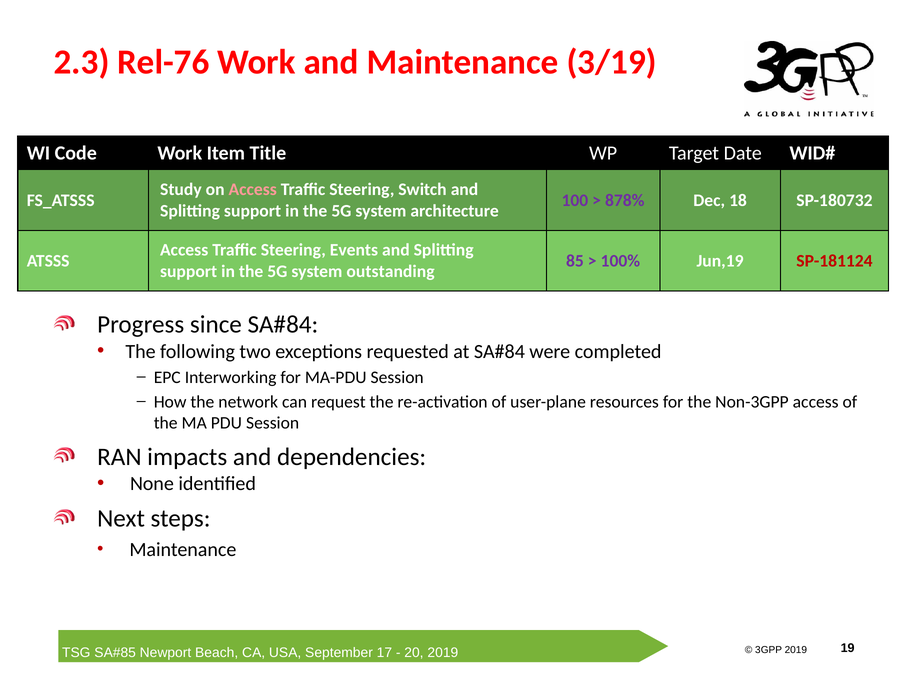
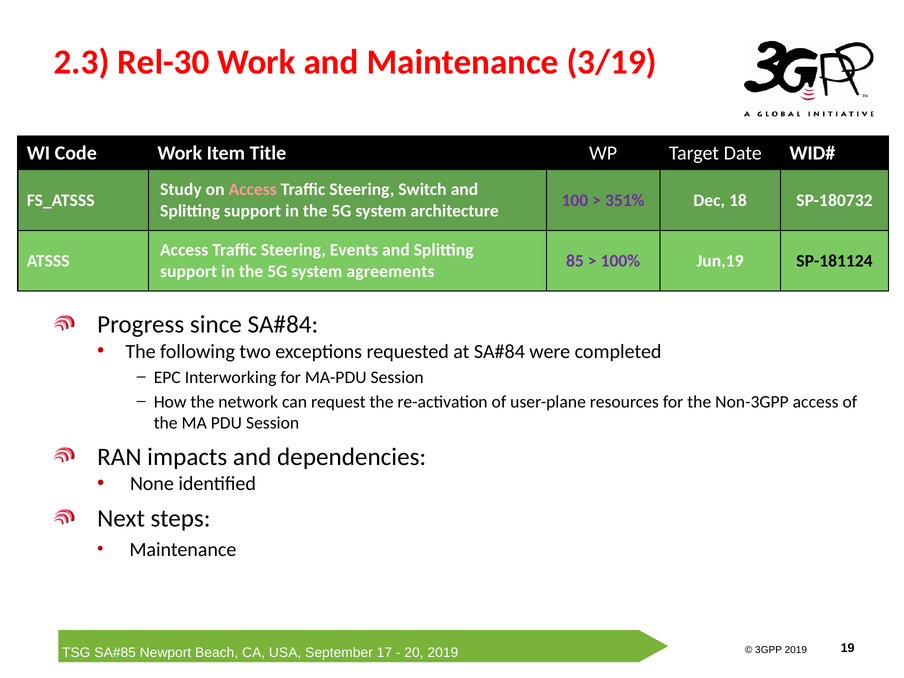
Rel-76: Rel-76 -> Rel-30 (163, 62)
878%: 878% -> 351% (625, 200)
SP-181124 colour: red -> black (834, 261)
outstanding: outstanding -> agreements (390, 272)
